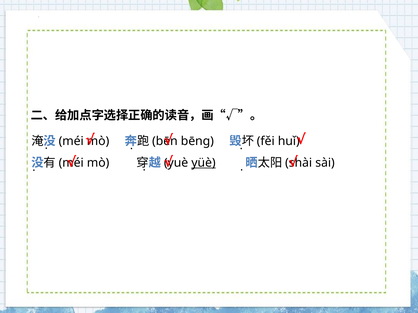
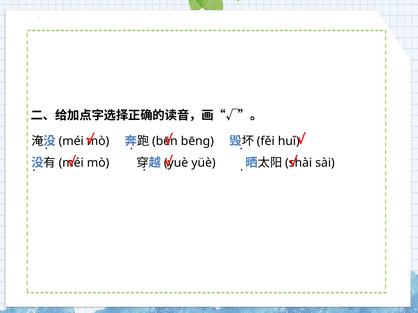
yüè underline: present -> none (204, 163)
